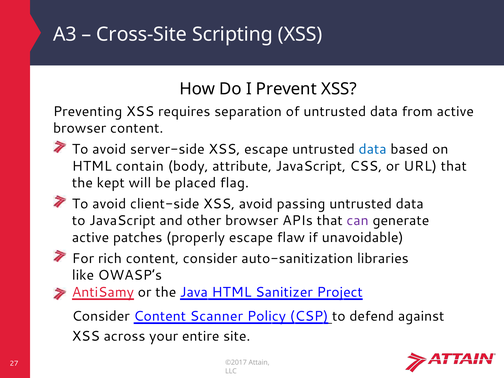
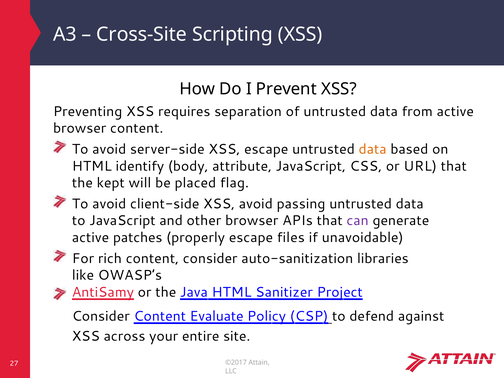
data colour: blue -> orange (373, 149)
contain: contain -> identify (140, 166)
flaw: flaw -> files (291, 238)
Scanner: Scanner -> Evaluate (217, 316)
